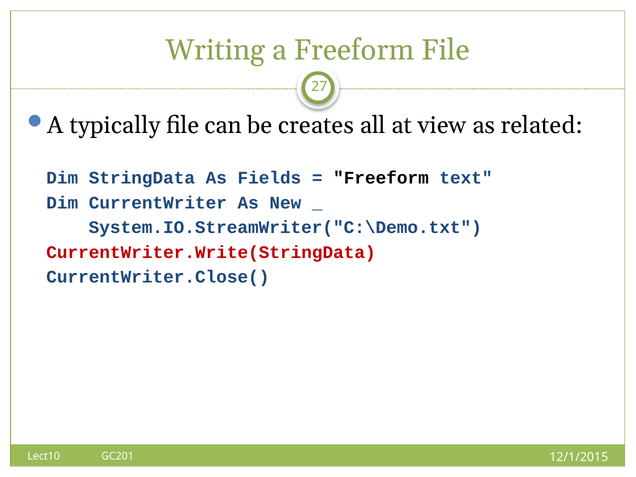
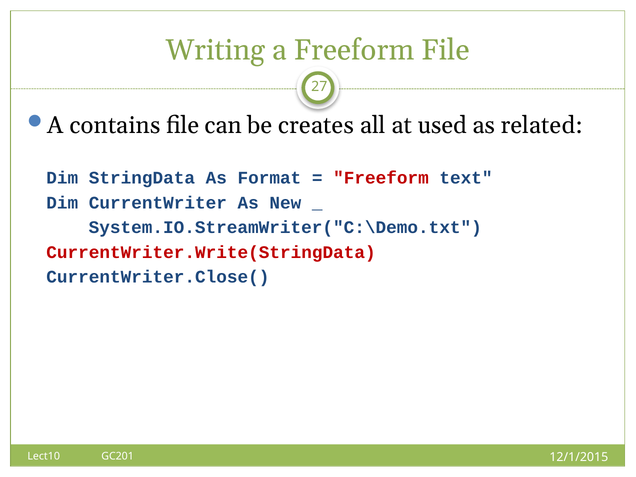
typically: typically -> contains (115, 125)
view: view -> used (442, 125)
Fields: Fields -> Format (269, 178)
Freeform colour: black -> red (381, 178)
